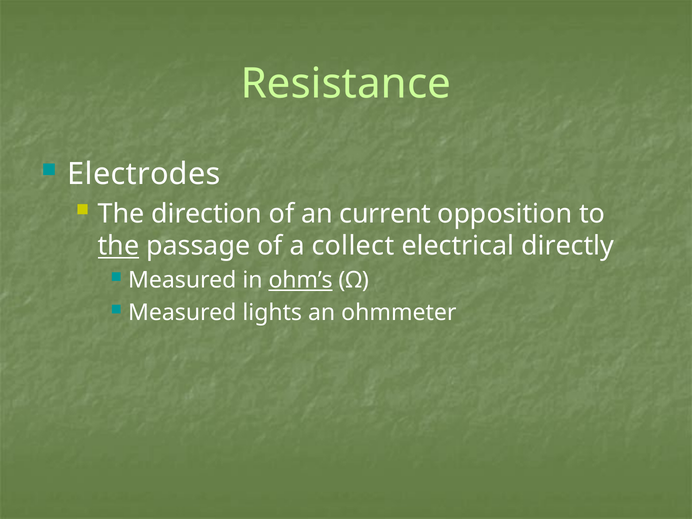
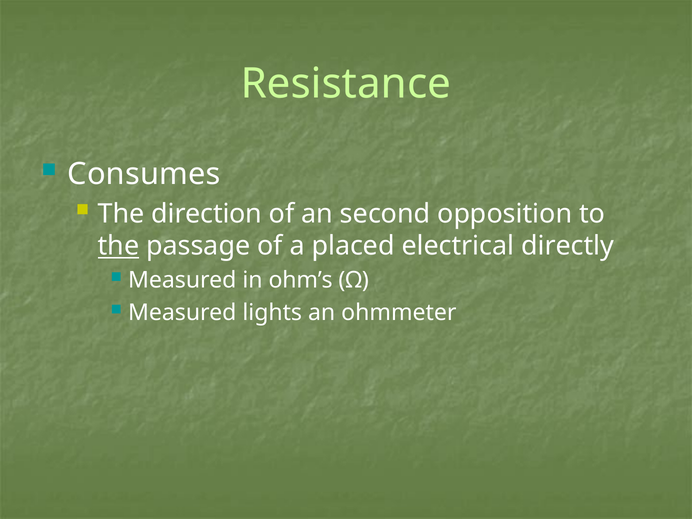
Electrodes: Electrodes -> Consumes (144, 174)
current: current -> second (385, 214)
collect: collect -> placed (353, 246)
ohm’s underline: present -> none (301, 280)
